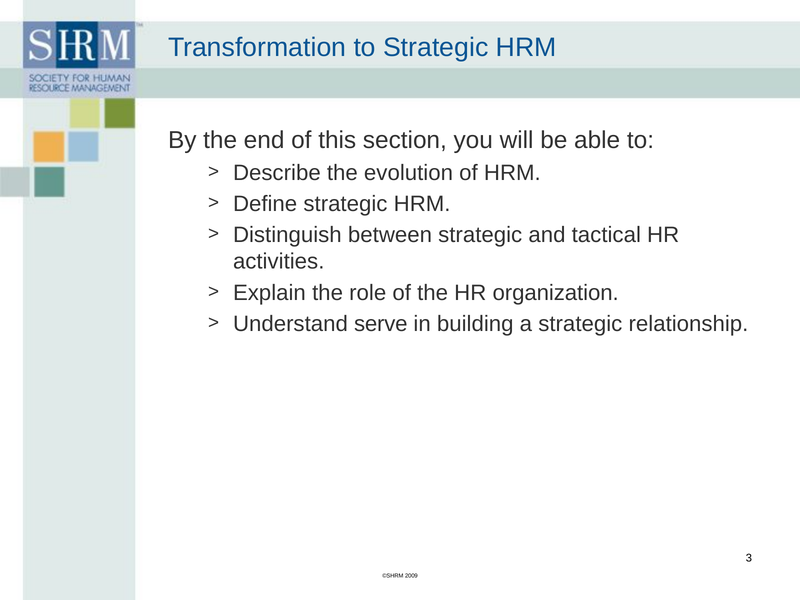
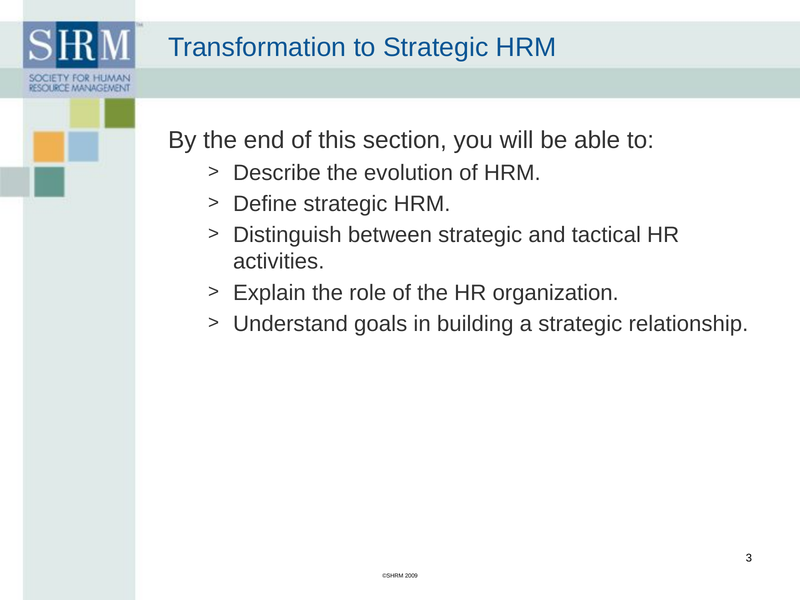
serve: serve -> goals (381, 324)
